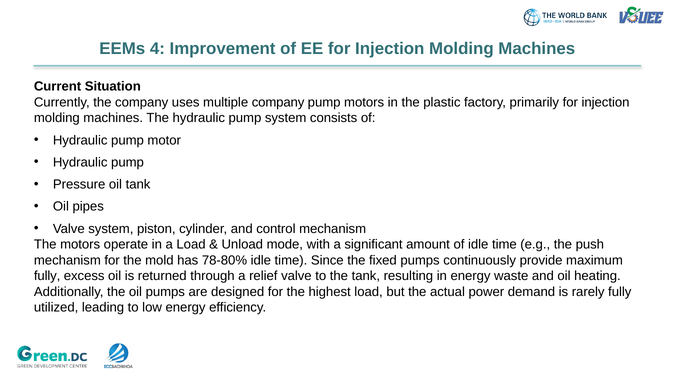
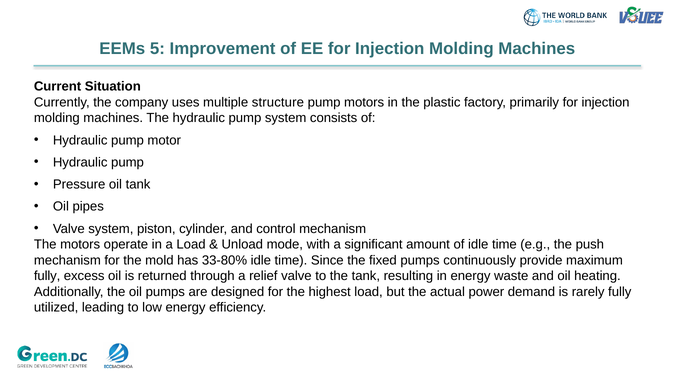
4: 4 -> 5 (157, 48)
multiple company: company -> structure (278, 102)
78-80%: 78-80% -> 33-80% (225, 260)
